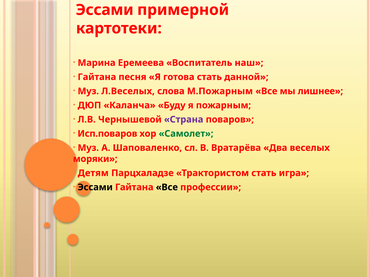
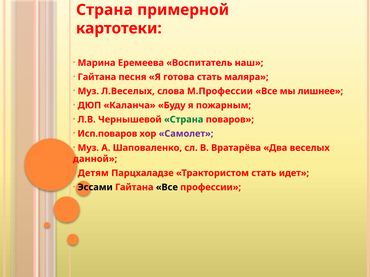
Эссами: Эссами -> Страна (104, 10)
данной: данной -> маляра (246, 77)
М.Пожарным: М.Пожарным -> М.Профессии (220, 91)
Страна colour: purple -> green (184, 120)
Самолет colour: green -> purple (186, 134)
моряки: моряки -> данной (95, 159)
игра: игра -> идет (294, 173)
